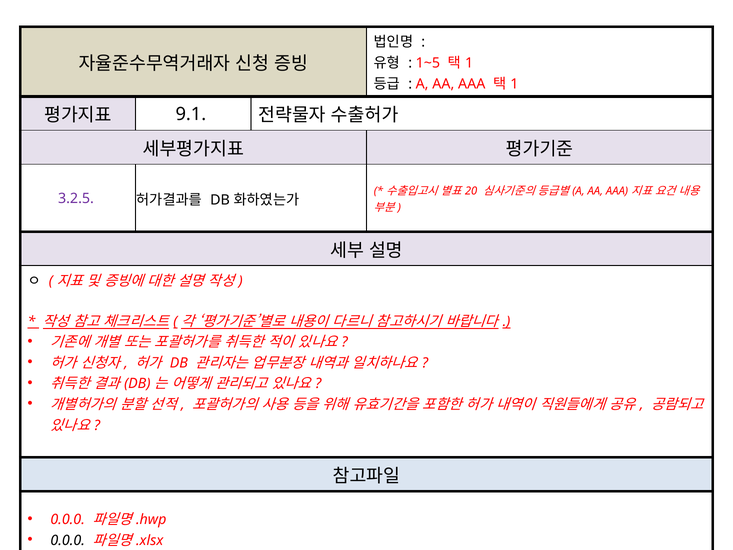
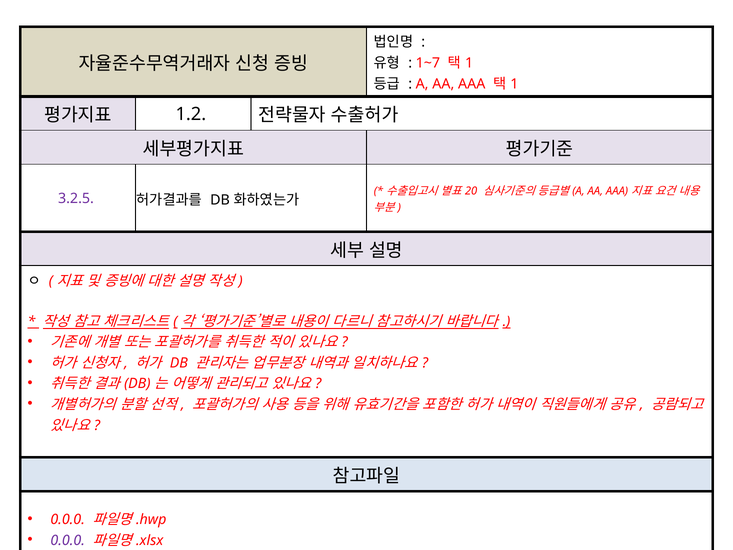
1~5: 1~5 -> 1~7 (428, 63)
9.1: 9.1 -> 1.2 (191, 114)
0.0.0 colour: black -> purple (68, 540)
